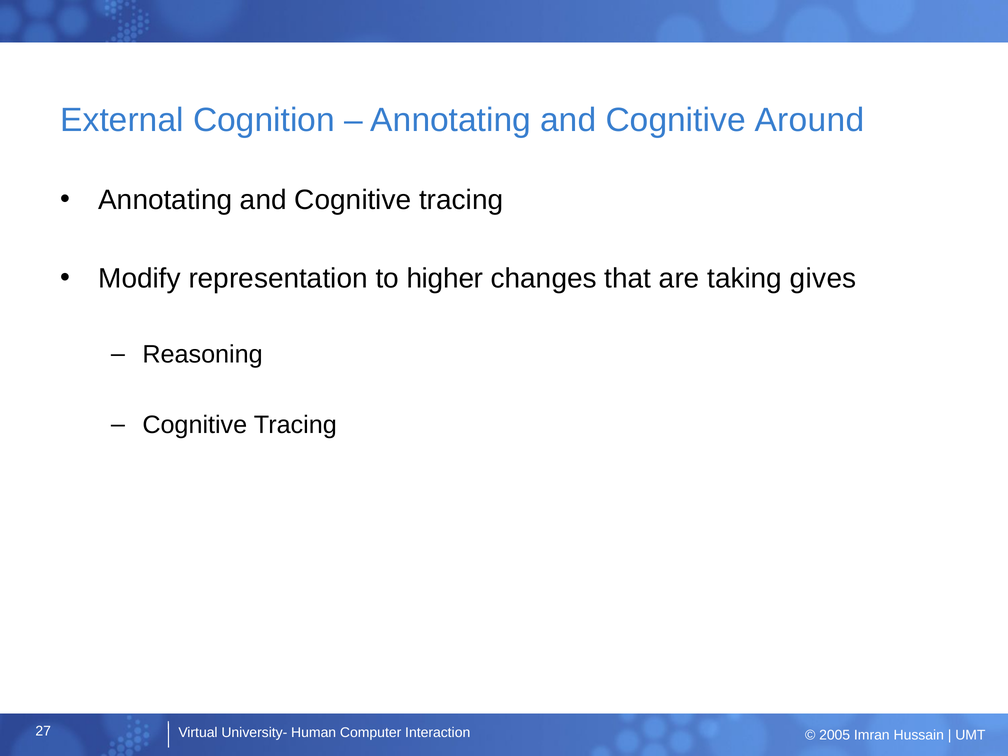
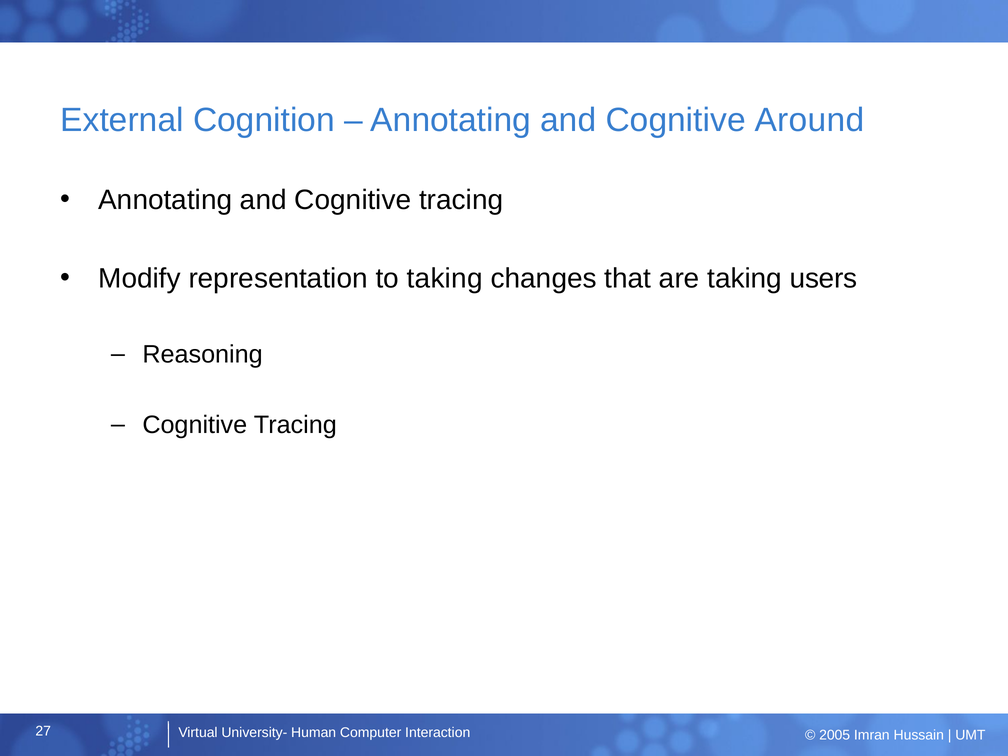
to higher: higher -> taking (445, 279)
gives: gives -> users (823, 279)
